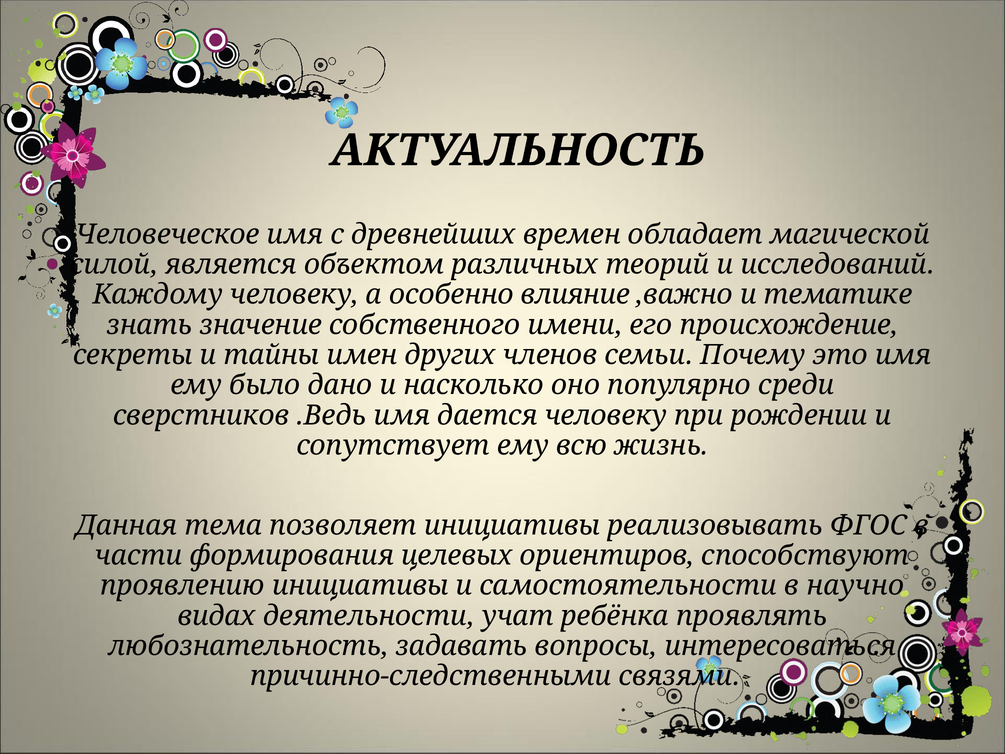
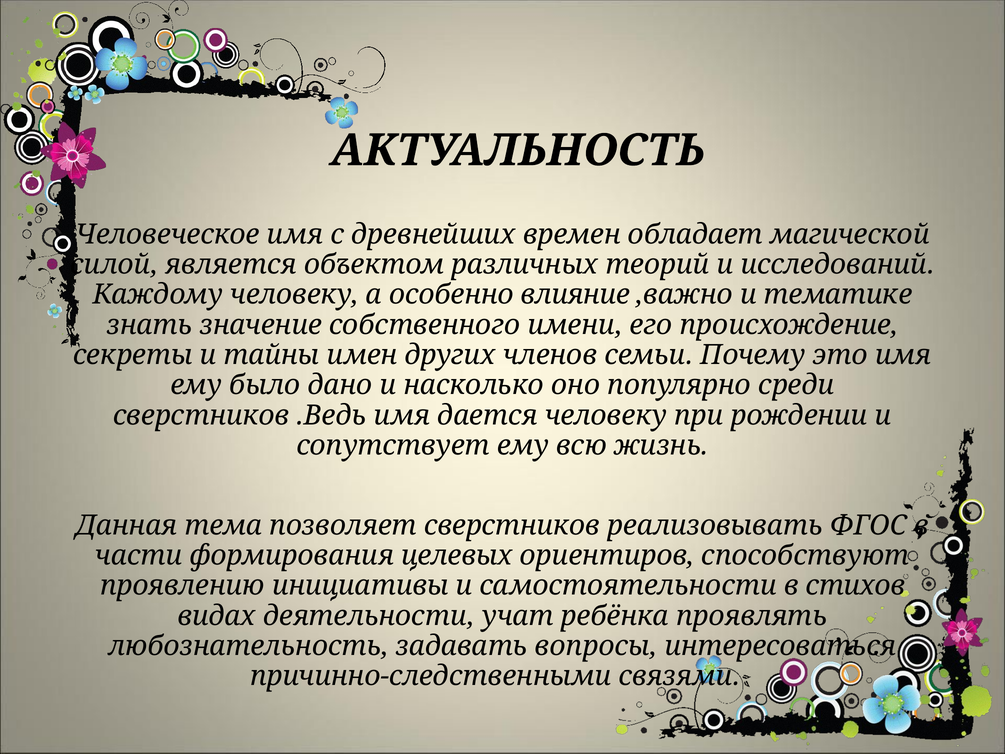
позволяет инициативы: инициативы -> сверстников (512, 525)
научно: научно -> стихов (856, 585)
